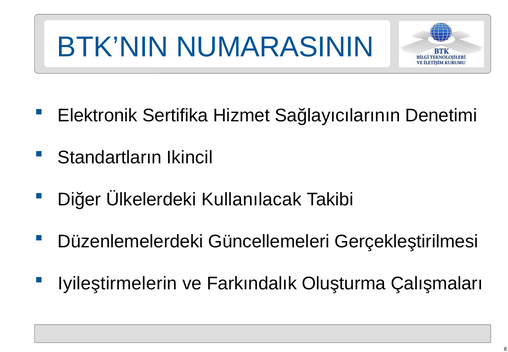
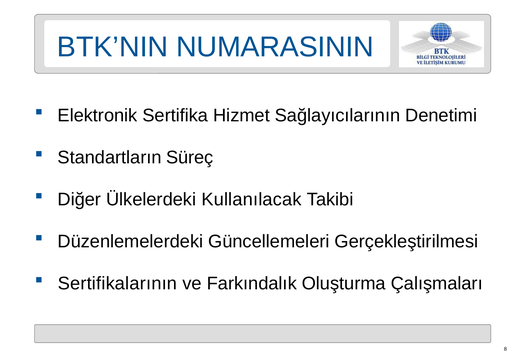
Ikincil: Ikincil -> Süreç (190, 157)
Iyileştirmelerin: Iyileştirmelerin -> Sertifikalarının (117, 283)
